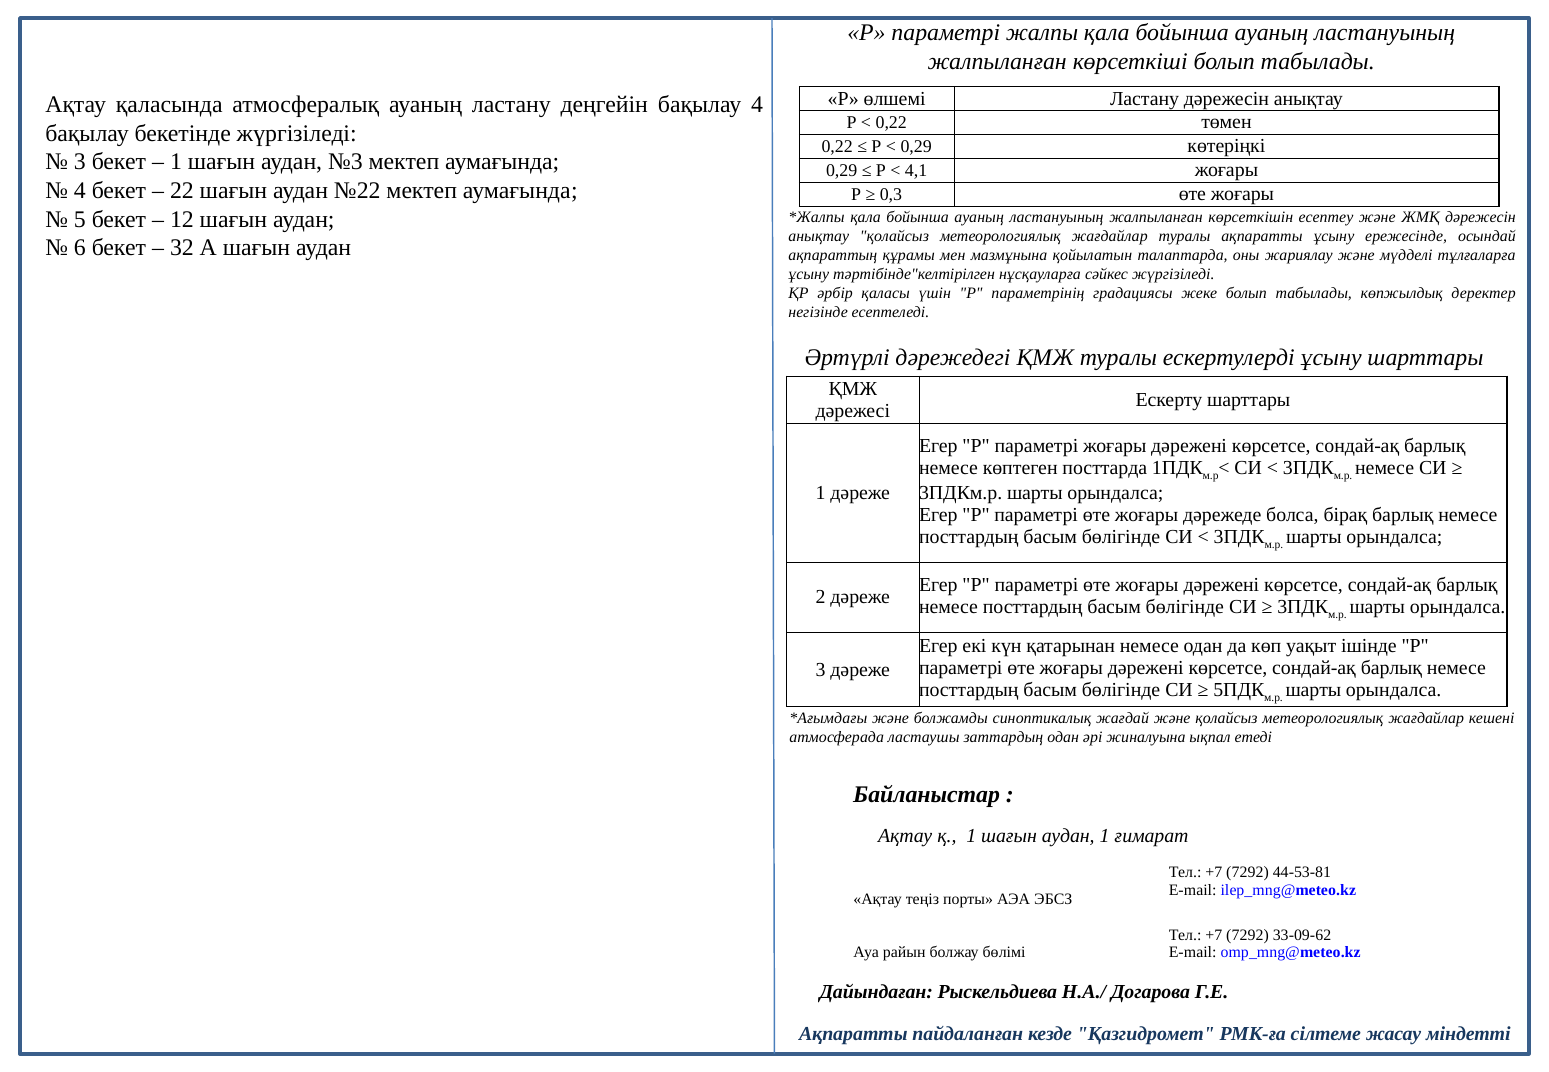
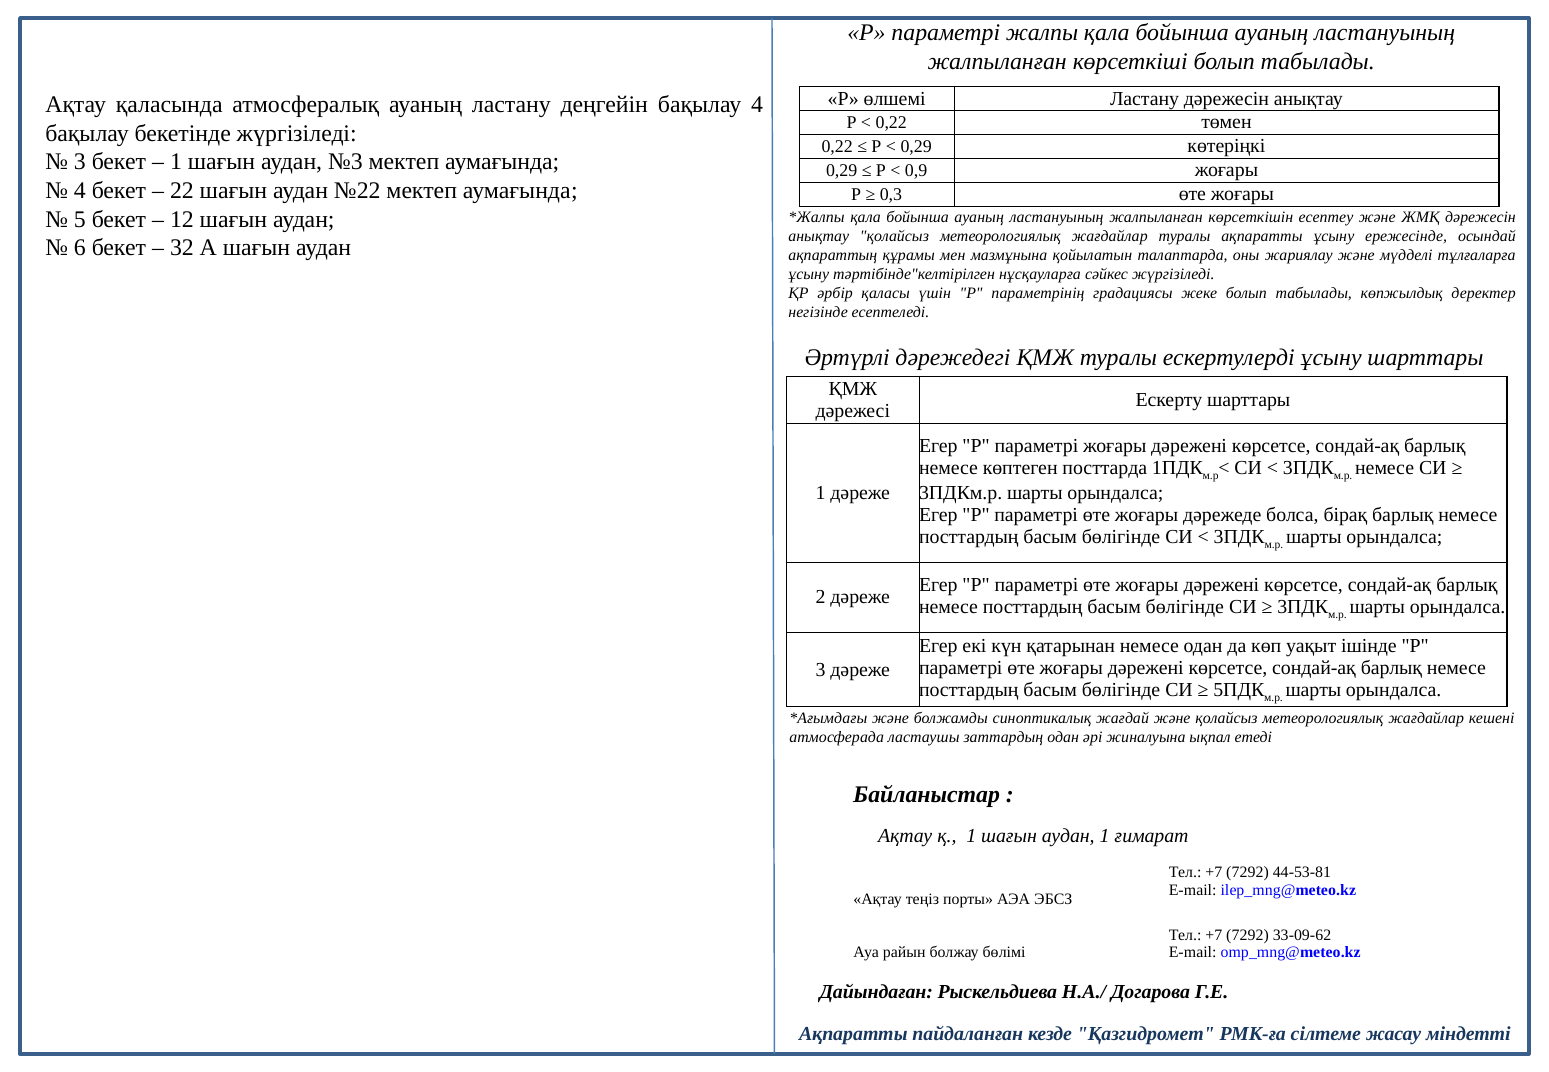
4,1: 4,1 -> 0,9 (916, 170)
